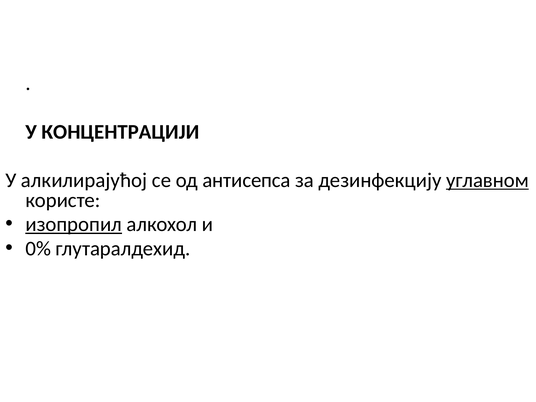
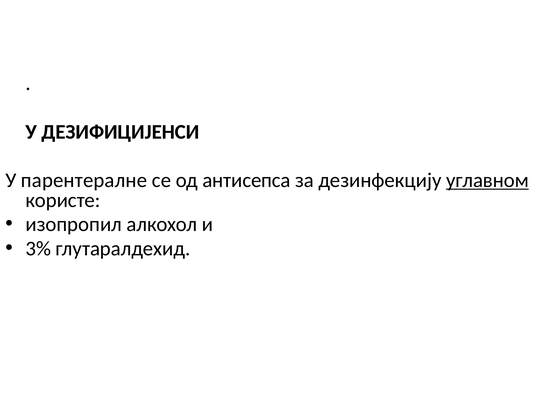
КОНЦЕНТРАЦИЈИ: КОНЦЕНТРАЦИЈИ -> ДЕЗИФИЦИЈЕНСИ (120, 132)
алкилирајућој: алкилирајућој -> парентералне (84, 180)
изопропил underline: present -> none (74, 224)
0%: 0% -> 3% (38, 249)
